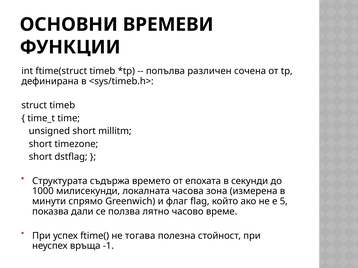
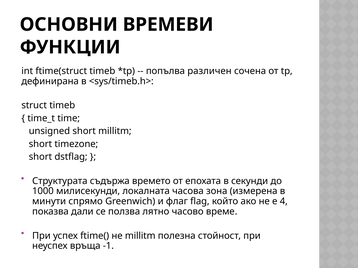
5: 5 -> 4 (284, 202)
не тогава: тогава -> millitm (140, 236)
